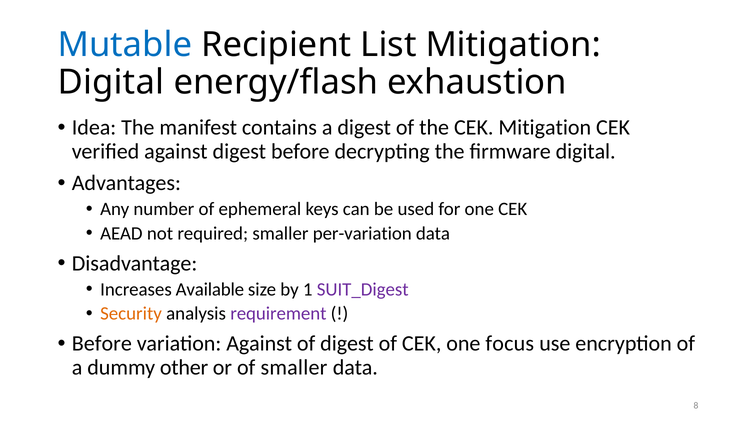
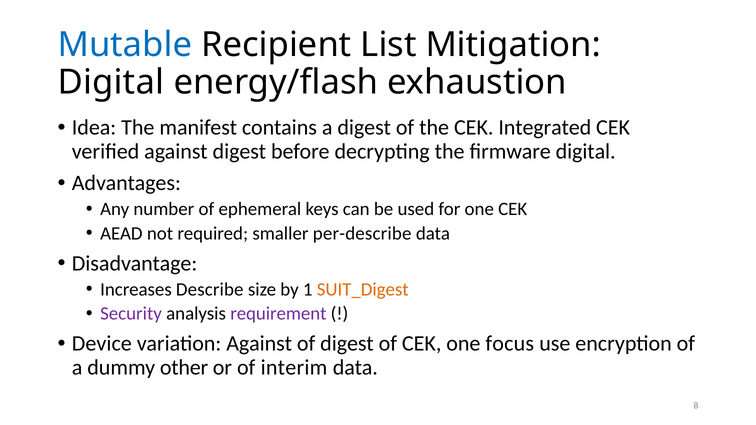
CEK Mitigation: Mitigation -> Integrated (545, 128)
per-variation: per-variation -> per-describe (362, 234)
Available: Available -> Describe (210, 290)
SUIT_Digest colour: purple -> orange (363, 290)
Security colour: orange -> purple (131, 314)
Before: Before -> Device (102, 344)
of smaller: smaller -> interim (294, 368)
